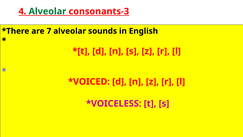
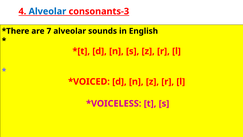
Alveolar colour: green -> blue (47, 11)
